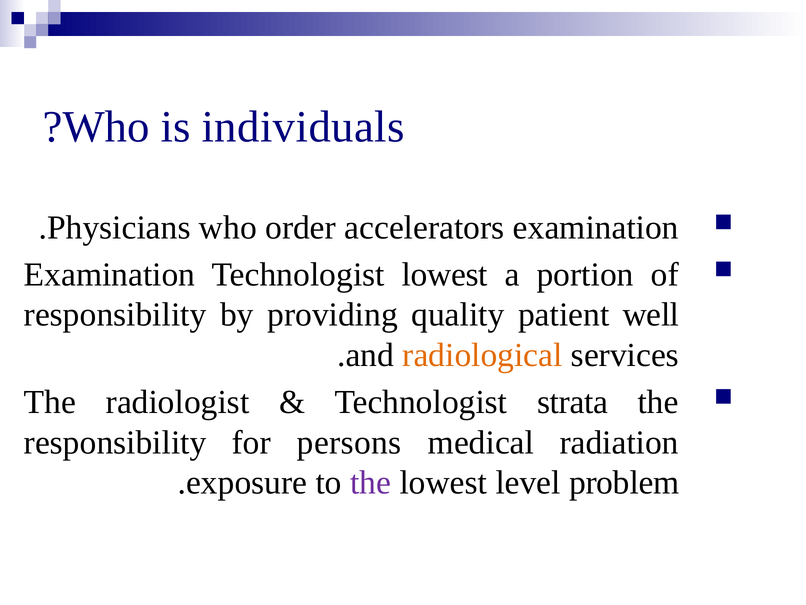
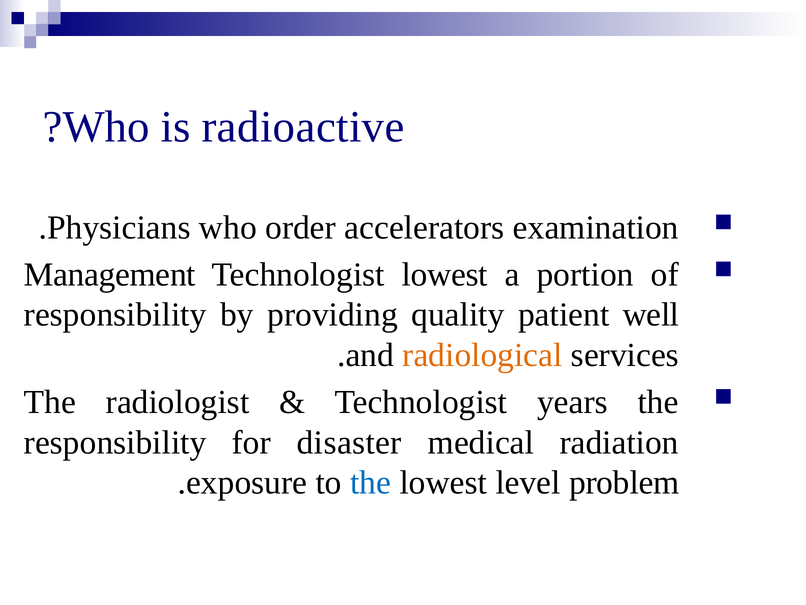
individuals: individuals -> radioactive (303, 127)
Examination: Examination -> Management (110, 274)
strata: strata -> years (572, 402)
persons: persons -> disaster (349, 442)
the colour: purple -> blue (371, 482)
